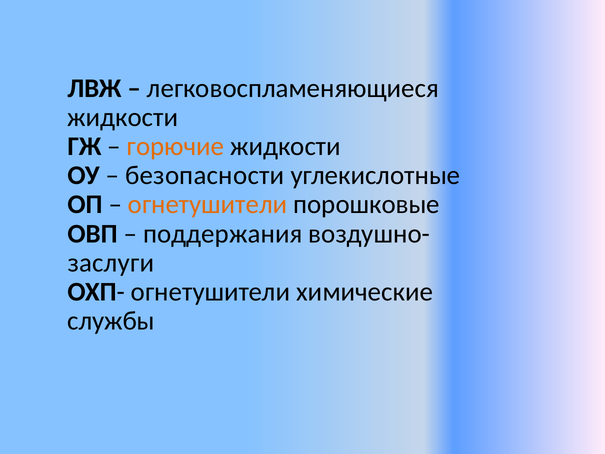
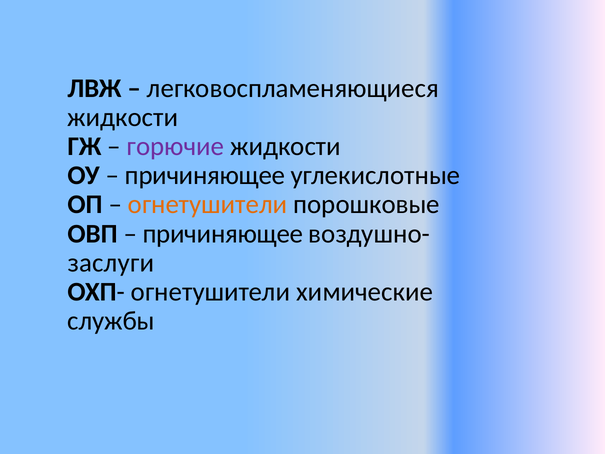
горючие colour: orange -> purple (175, 146)
безопасности: безопасности -> причиняющее (205, 175)
поддержания: поддержания -> причиняющее (223, 234)
